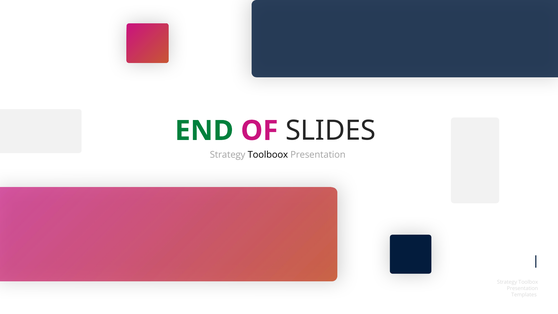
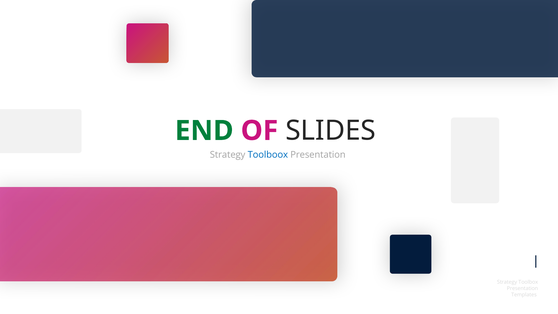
Toolboox colour: black -> blue (268, 155)
